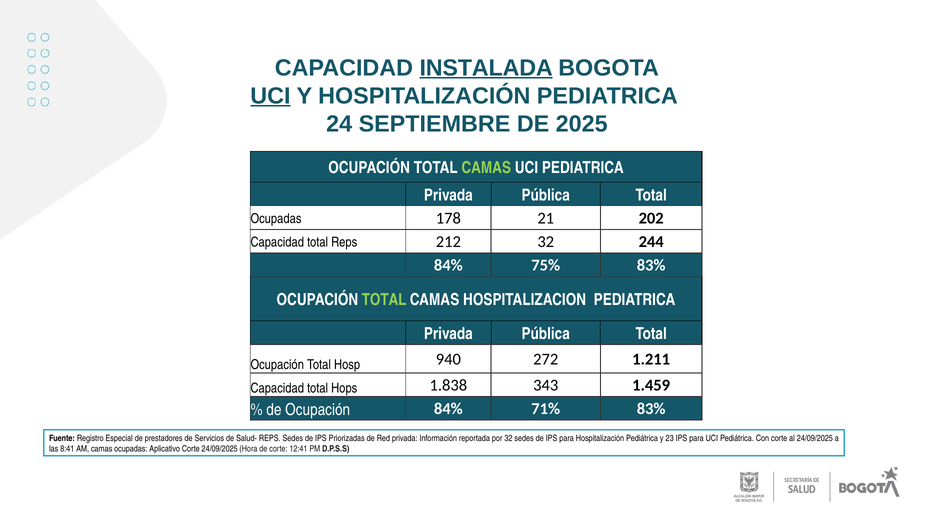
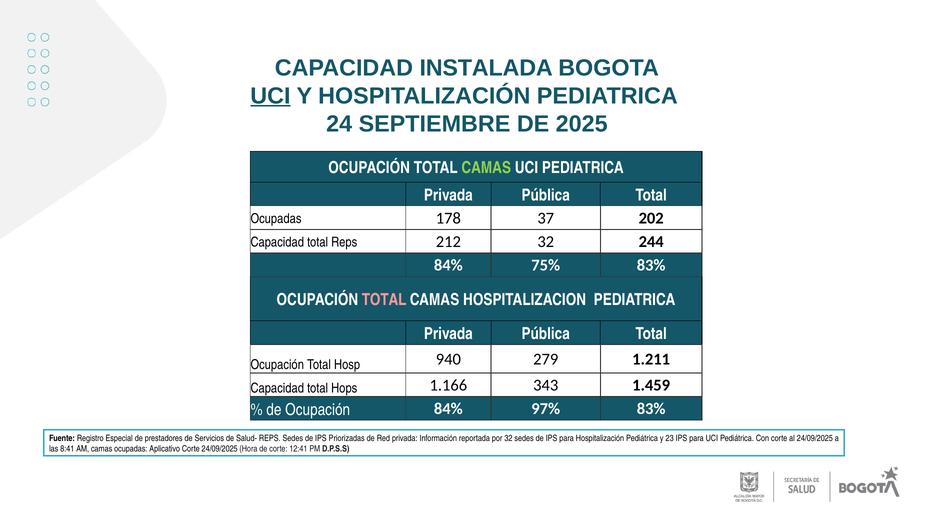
INSTALADA underline: present -> none (486, 68)
21: 21 -> 37 (546, 218)
TOTAL colour: light green -> pink (384, 300)
272: 272 -> 279 (546, 360)
1.838: 1.838 -> 1.166 (448, 386)
71%: 71% -> 97% (546, 409)
